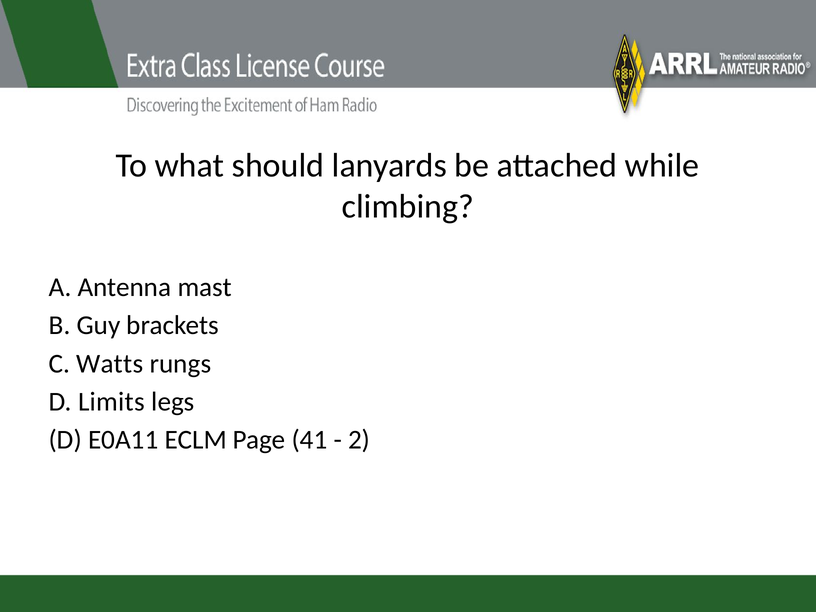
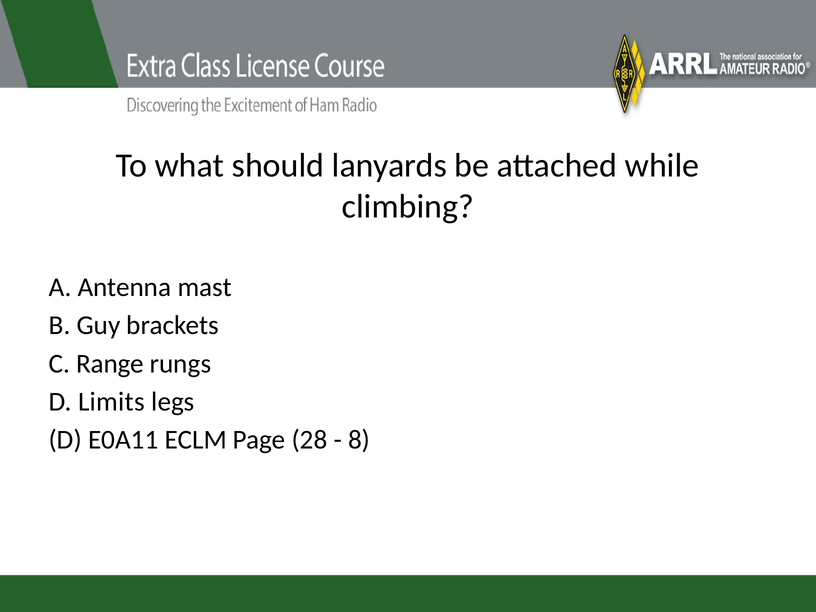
Watts: Watts -> Range (110, 364)
41: 41 -> 28 (310, 440)
2: 2 -> 8 (359, 440)
